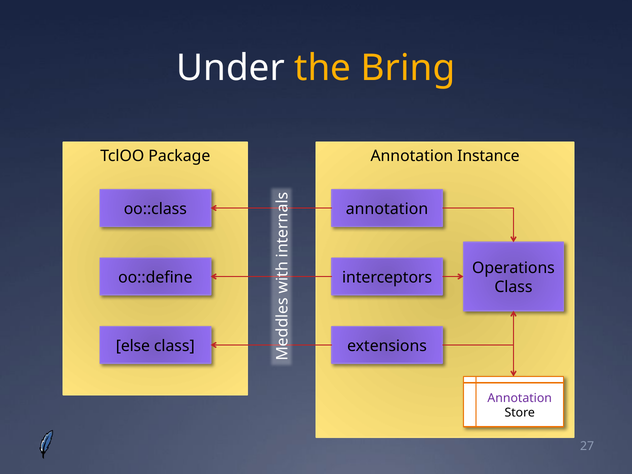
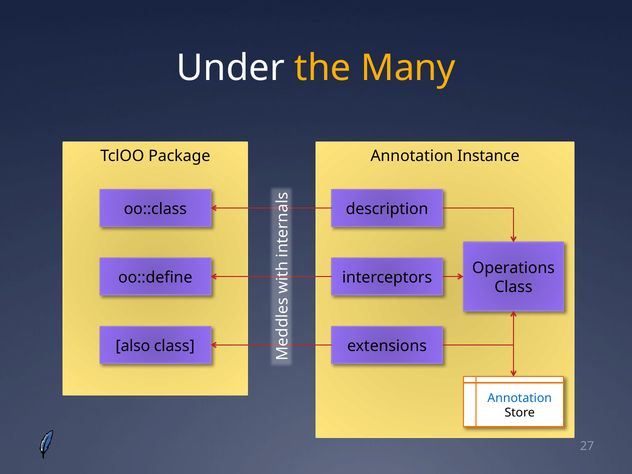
Bring: Bring -> Many (408, 68)
annotation: annotation -> description (387, 209)
else: else -> also (133, 346)
Annotation colour: purple -> blue (520, 398)
